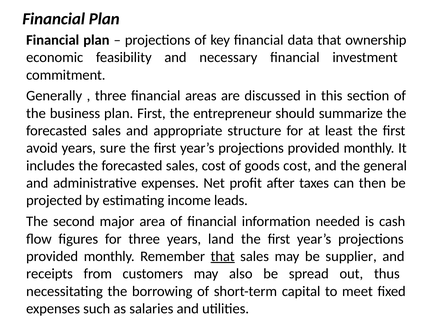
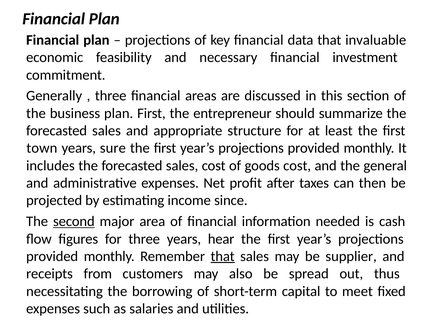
ownership: ownership -> invaluable (376, 40)
avoid: avoid -> town (42, 148)
leads: leads -> since (231, 201)
second underline: none -> present (74, 221)
land: land -> hear (221, 239)
